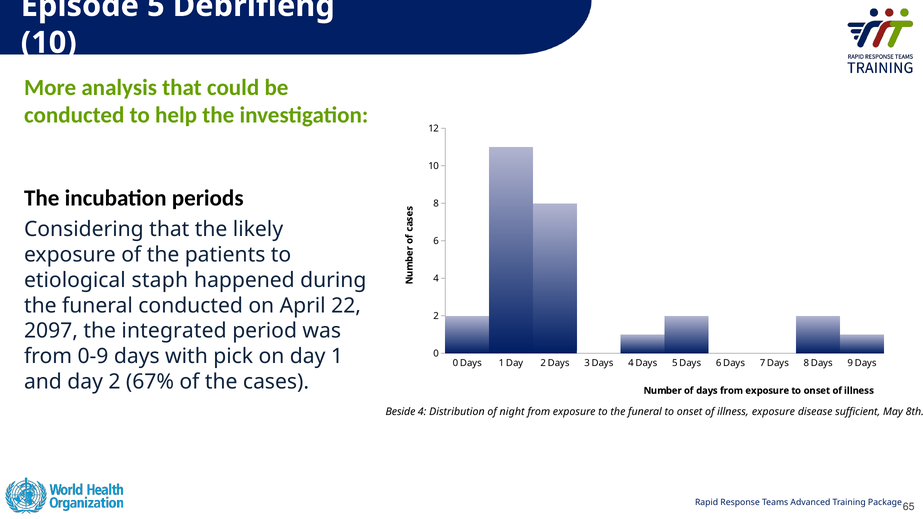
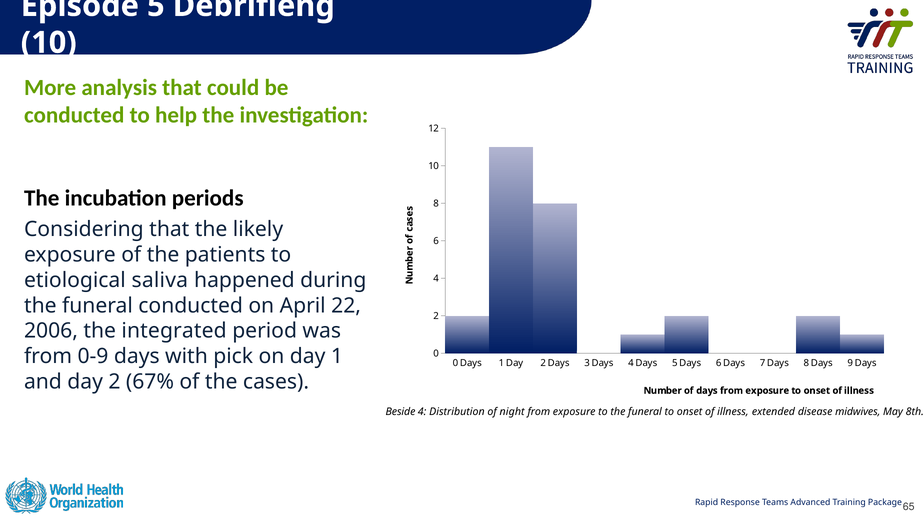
staph: staph -> saliva (160, 280)
2097: 2097 -> 2006 (51, 331)
illness exposure: exposure -> extended (773, 412)
sufficient: sufficient -> midwives (858, 412)
